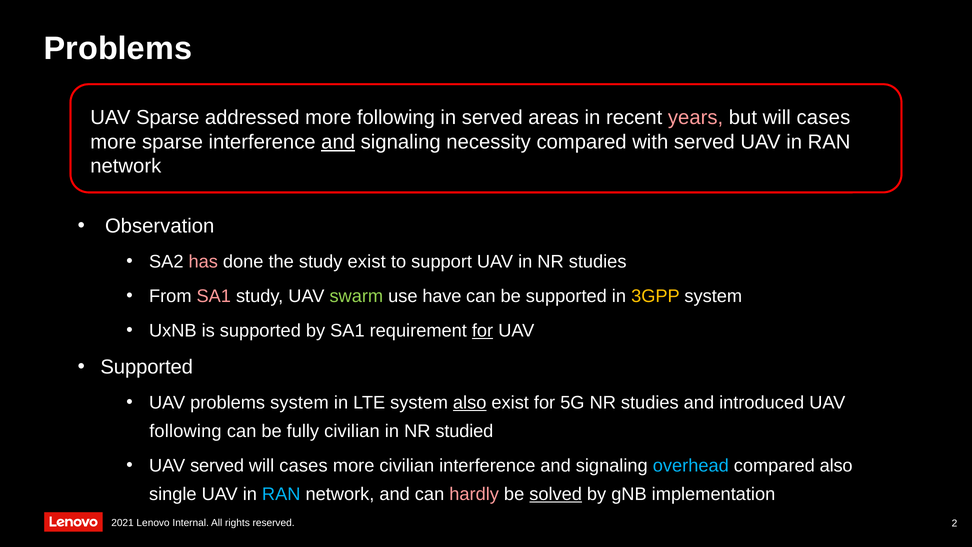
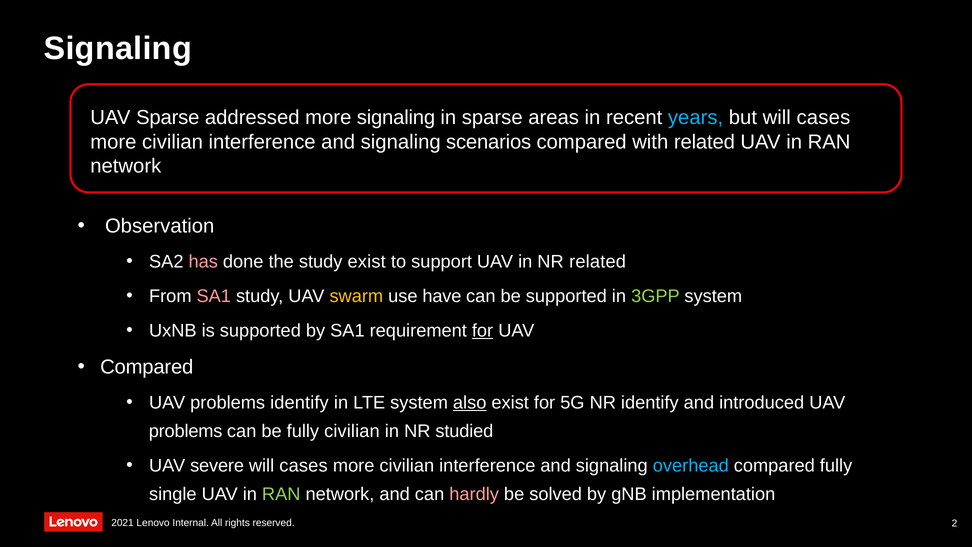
Problems: Problems -> Signaling (118, 49)
more following: following -> signaling (396, 118)
in served: served -> sparse (492, 118)
years colour: pink -> light blue (696, 118)
sparse: sparse -> civilian (173, 142)
and underline: present -> none (338, 142)
necessity: necessity -> scenarios (489, 142)
with served: served -> related (704, 142)
in NR studies: studies -> related (598, 262)
swarm colour: light green -> yellow (356, 296)
3GPP colour: yellow -> light green (655, 296)
Supported: Supported -> Compared (147, 367)
problems system: system -> identify (299, 403)
5G NR studies: studies -> identify (650, 403)
following: following -> problems (186, 431)
UAV served: served -> severe (217, 466)
compared also: also -> fully (836, 466)
RAN colour: light blue -> light green (281, 494)
solved underline: present -> none (556, 494)
